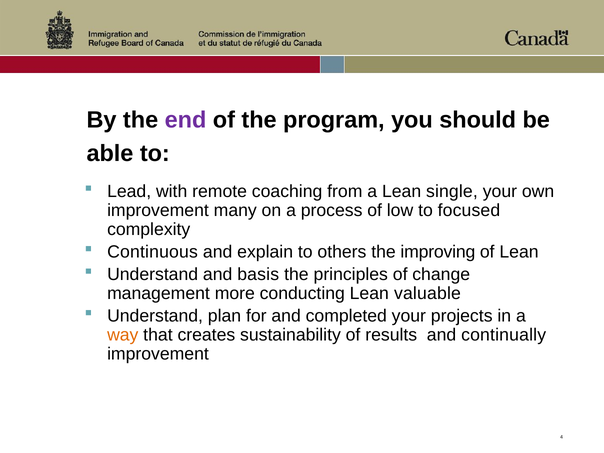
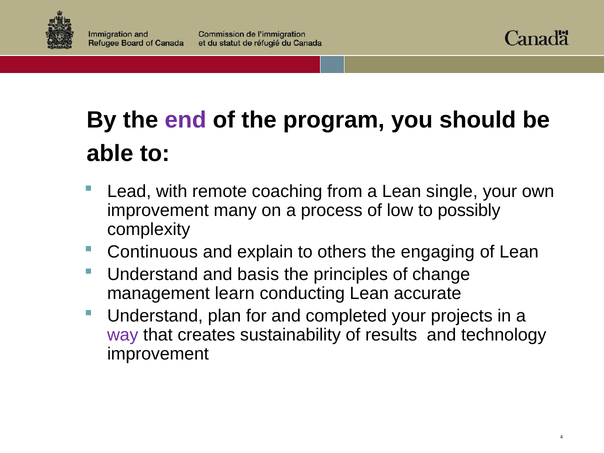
focused: focused -> possibly (469, 210)
improving: improving -> engaging (438, 252)
more: more -> learn (235, 293)
valuable: valuable -> accurate (428, 293)
way colour: orange -> purple (123, 335)
continually: continually -> technology (504, 335)
